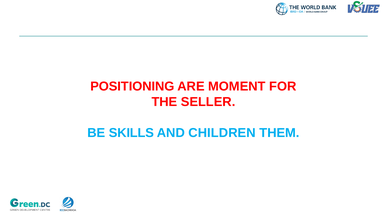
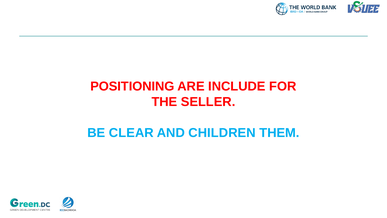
MOMENT: MOMENT -> INCLUDE (237, 86)
SKILLS: SKILLS -> CLEAR (131, 133)
